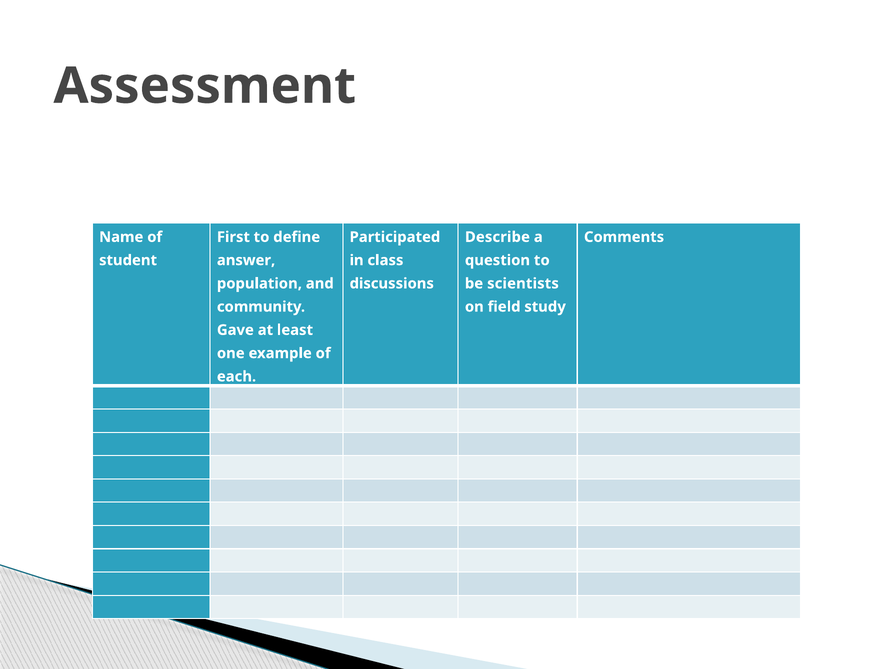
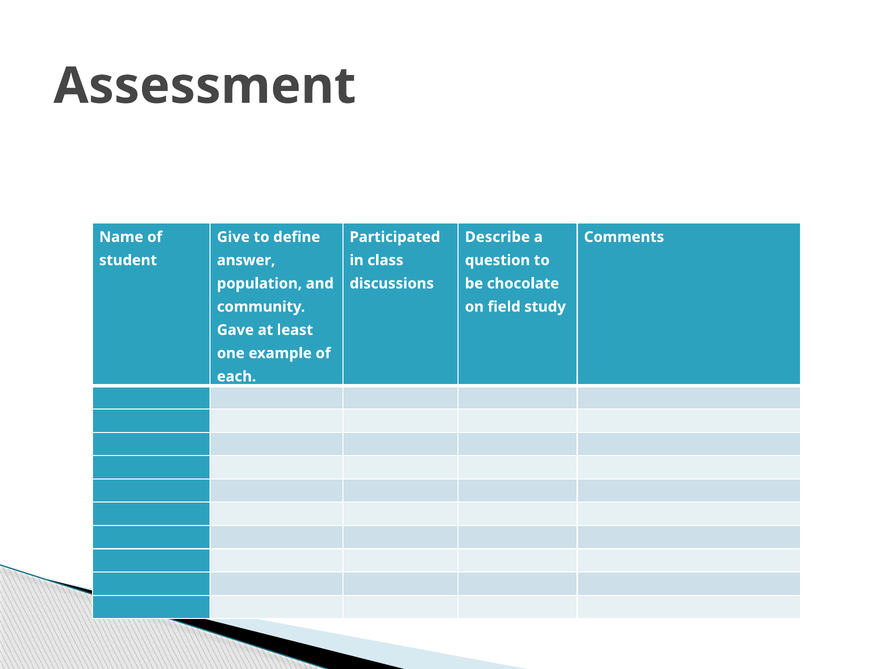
First: First -> Give (233, 237)
scientists: scientists -> chocolate (523, 284)
